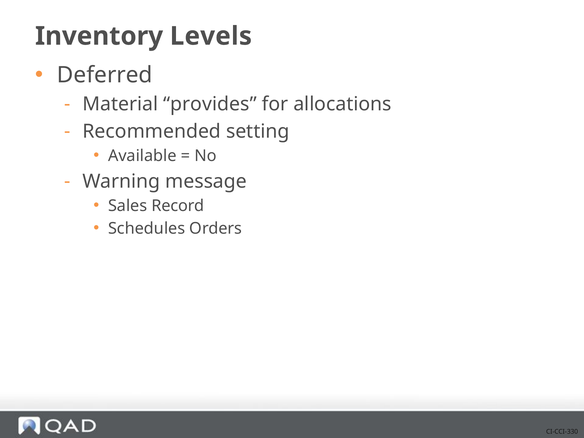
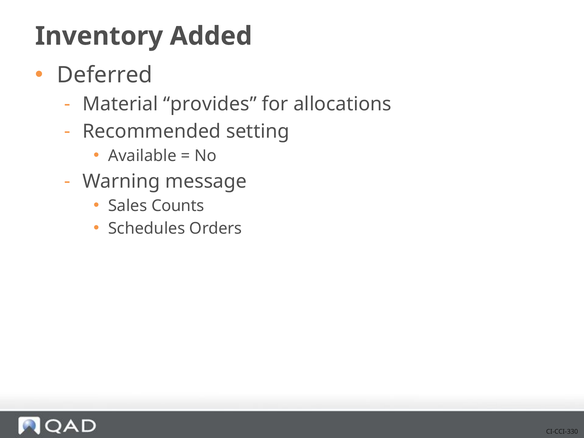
Levels: Levels -> Added (211, 36)
Record: Record -> Counts (178, 206)
